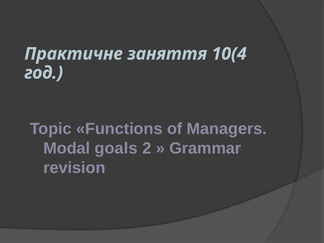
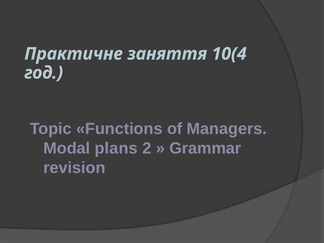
goals: goals -> plans (116, 148)
